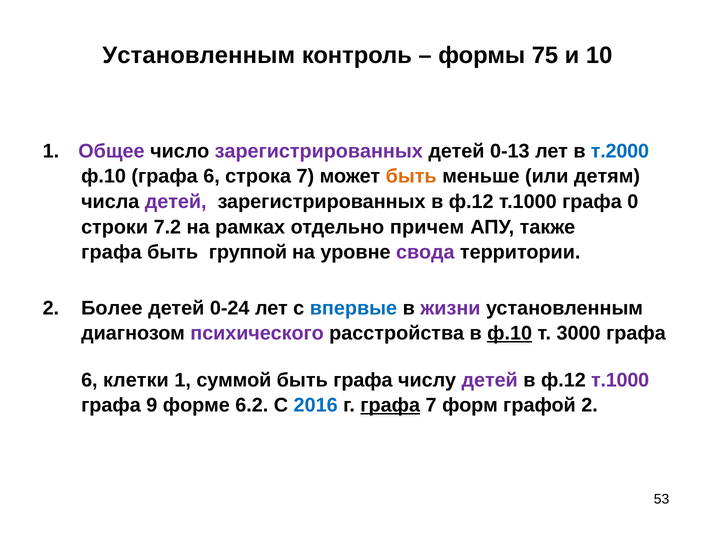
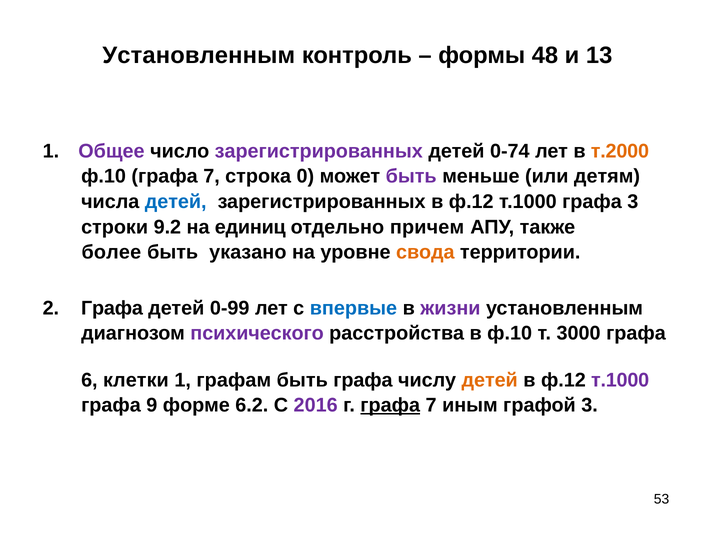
75: 75 -> 48 (545, 56)
10: 10 -> 13 (599, 56)
0-13: 0-13 -> 0-74 (510, 151)
т.2000 colour: blue -> orange (620, 151)
ф.10 графа 6: 6 -> 7 (212, 176)
строка 7: 7 -> 0 (305, 176)
быть colour: orange -> purple (411, 176)
детей colour: purple -> blue (176, 202)
графа 0: 0 -> 3 (633, 202)
7.2: 7.2 -> 9.2 (167, 227)
рамках: рамках -> единиц (250, 227)
графа: графа -> более (111, 252)
группой: группой -> указано (248, 252)
свода colour: purple -> orange (425, 252)
2 Более: Более -> Графа (112, 308)
0-24: 0-24 -> 0-99 (230, 308)
ф.10 underline: present -> none (510, 333)
суммой: суммой -> графам (234, 380)
детей colour: purple -> orange (490, 380)
2016 colour: blue -> purple (316, 405)
форм: форм -> иным (470, 405)
графой 2: 2 -> 3 (590, 405)
